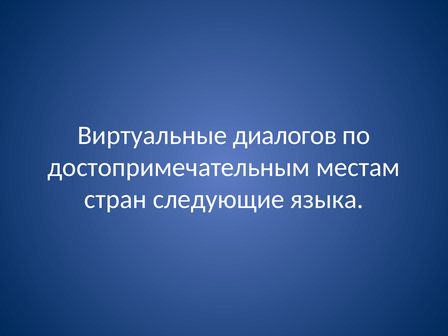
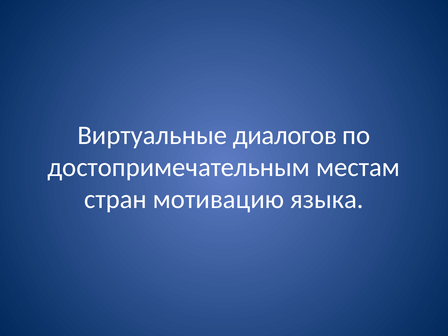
следующие: следующие -> мотивацию (218, 199)
